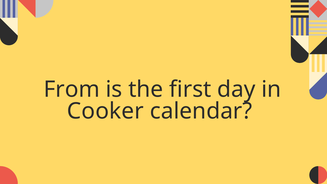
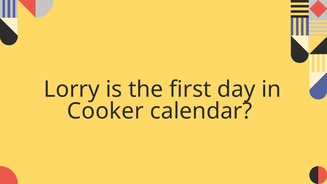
From: From -> Lorry (72, 89)
